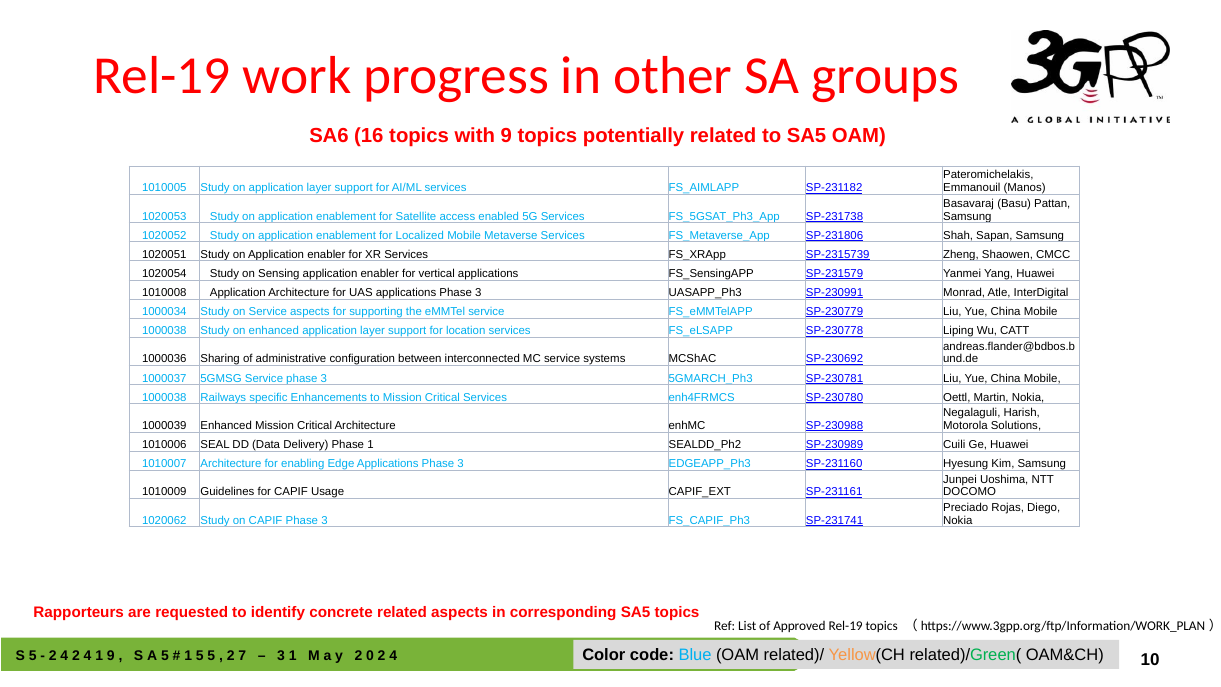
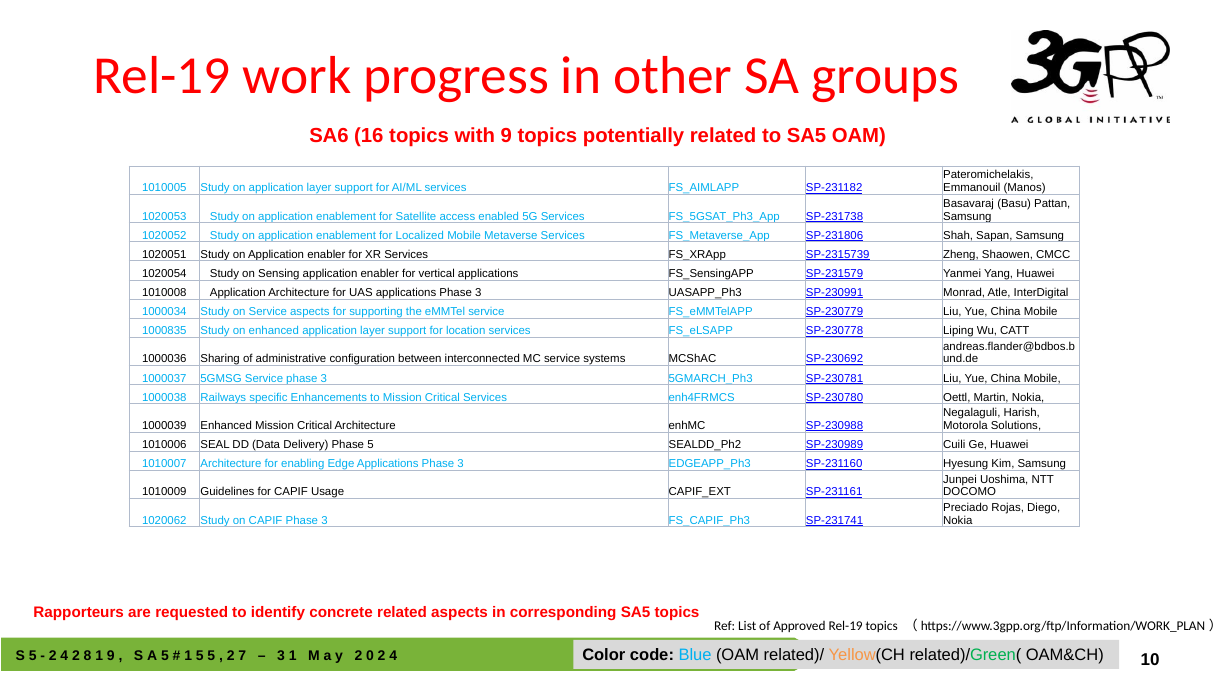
1000038: 1000038 -> 1000835 (164, 331)
Phase 1: 1 -> 5 (370, 445)
4: 4 -> 8 (88, 656)
